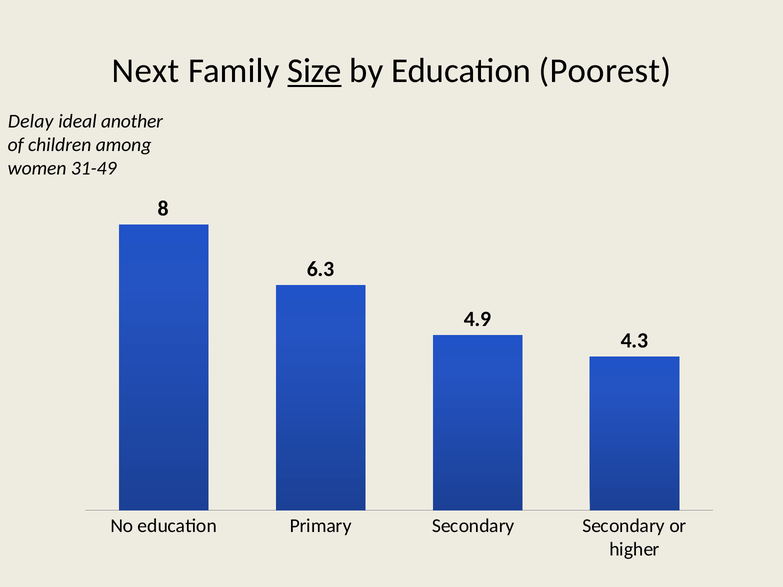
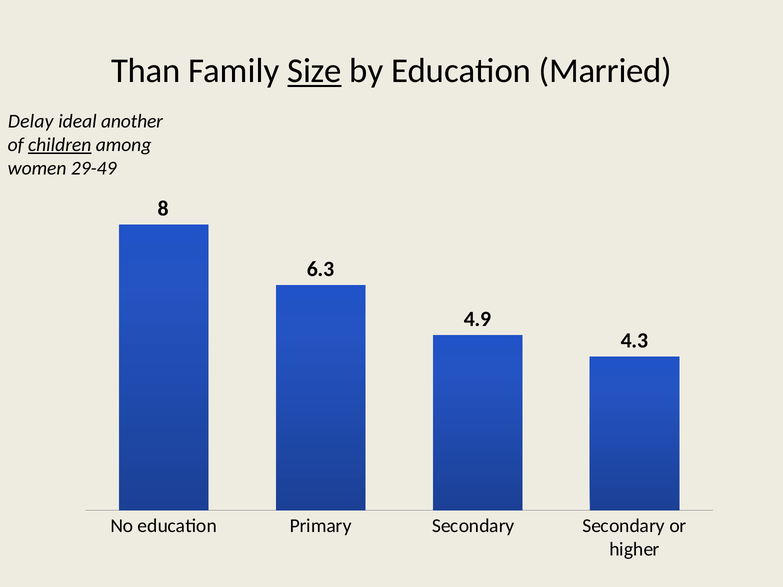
Next: Next -> Than (146, 71)
Poorest: Poorest -> Married (605, 71)
children underline: none -> present (60, 145)
31-49: 31-49 -> 29-49 (94, 168)
